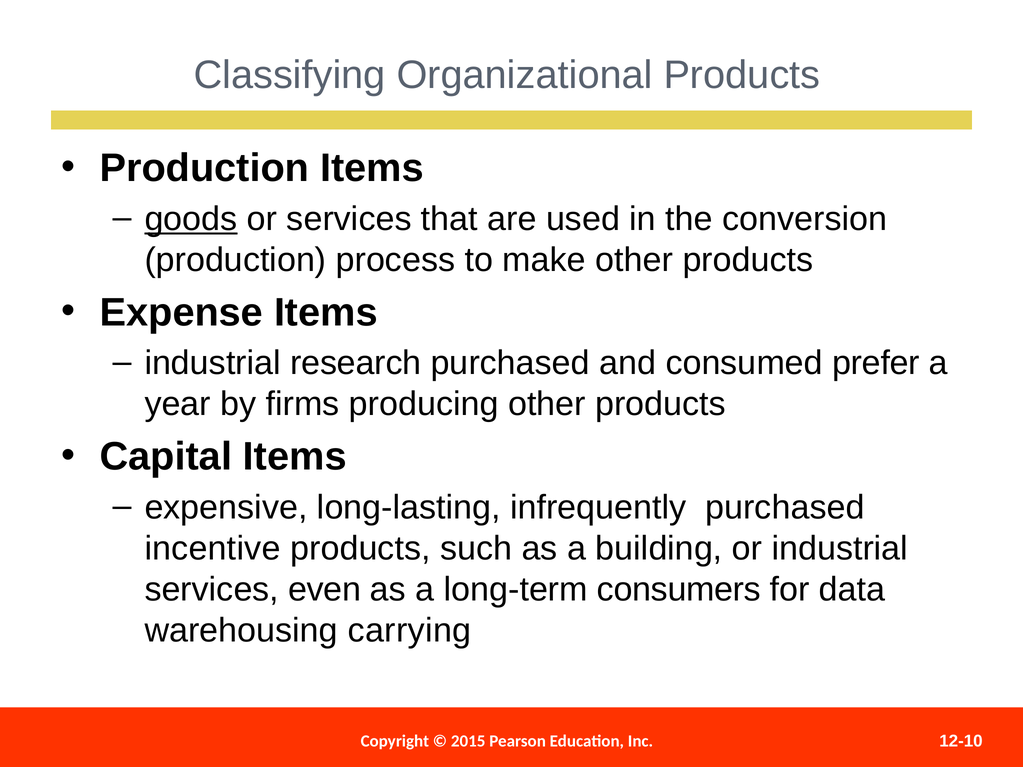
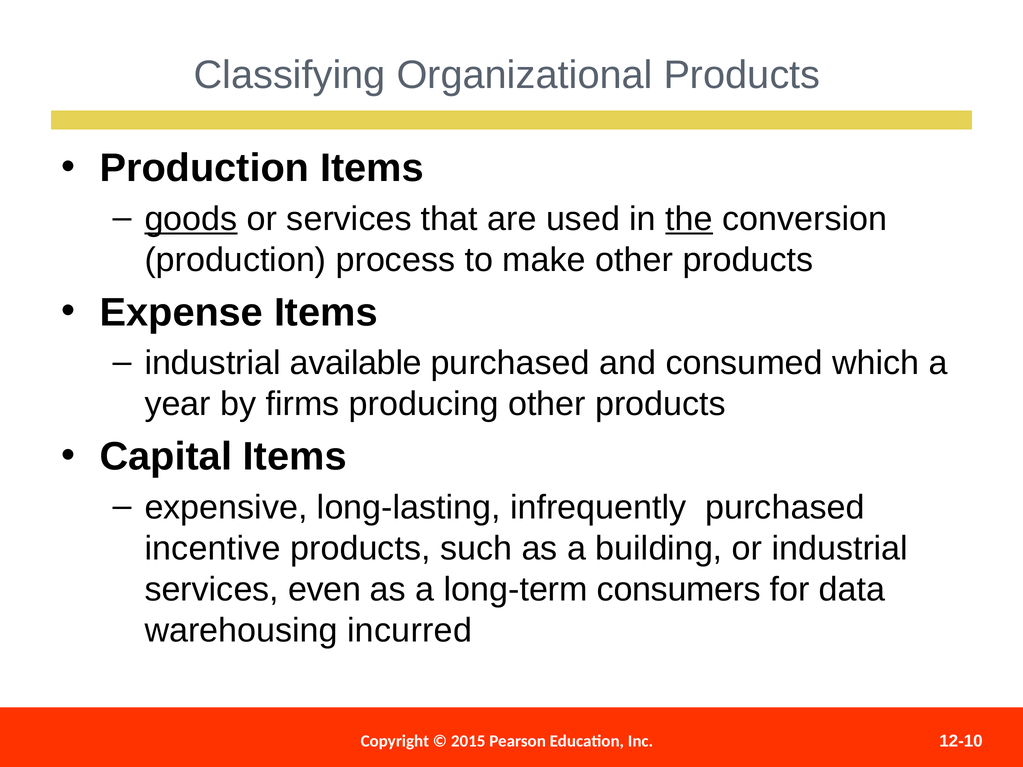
the underline: none -> present (689, 219)
research: research -> available (356, 363)
prefer: prefer -> which (876, 363)
carrying: carrying -> incurred (410, 630)
